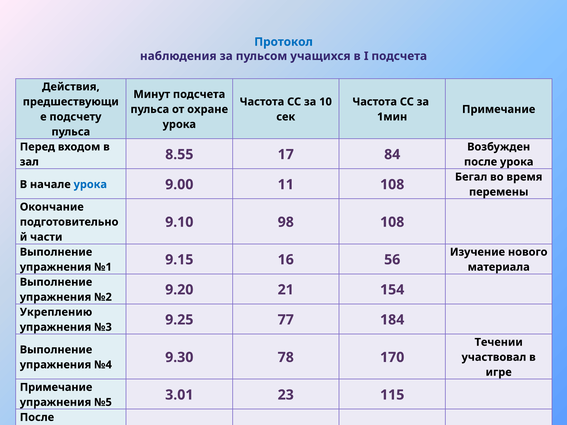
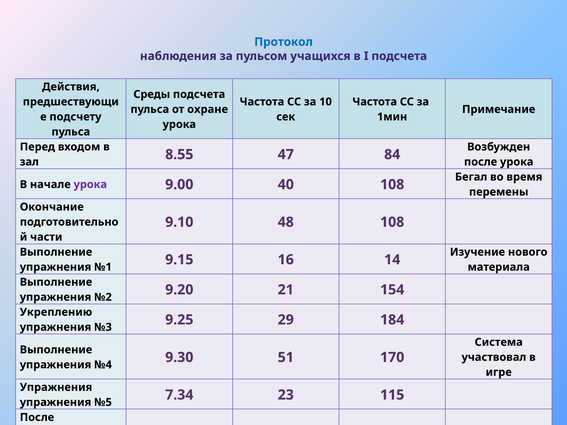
Минут: Минут -> Среды (152, 94)
8.55 17: 17 -> 47 (286, 155)
урока colour: blue -> purple (90, 185)
11: 11 -> 40 (286, 185)
98: 98 -> 48 (286, 222)
56: 56 -> 14 (392, 260)
77: 77 -> 29 (286, 320)
Течении: Течении -> Система (499, 342)
78: 78 -> 51 (286, 358)
Примечание: Примечание -> Упражнения (56, 387)
3.01: 3.01 -> 7.34 (179, 395)
